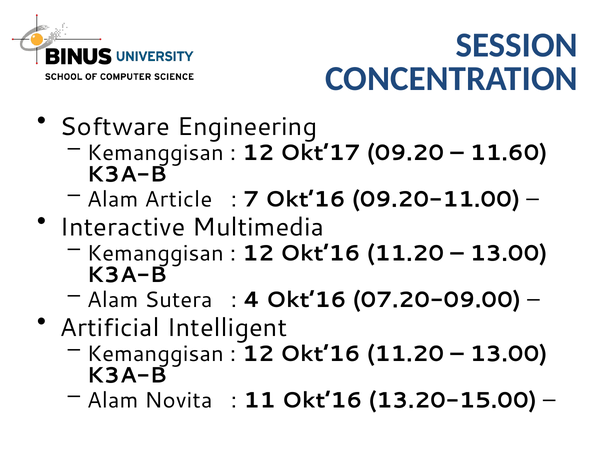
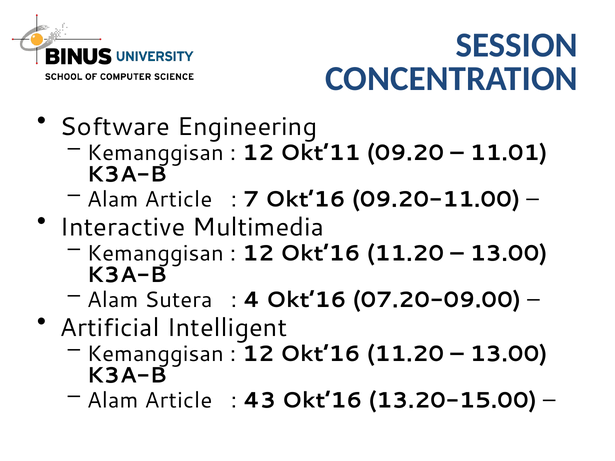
Okt’17: Okt’17 -> Okt’11 (320, 153)
11.60: 11.60 -> 11.01 (509, 153)
Novita: Novita -> Article (178, 401)
11: 11 -> 43 (260, 401)
